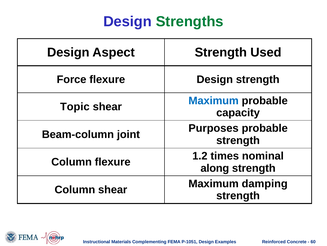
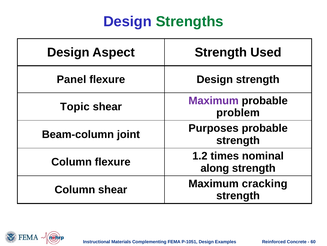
Force: Force -> Panel (71, 79)
Maximum colour: blue -> purple (214, 100)
capacity: capacity -> problem (238, 113)
damping: damping -> cracking (265, 183)
